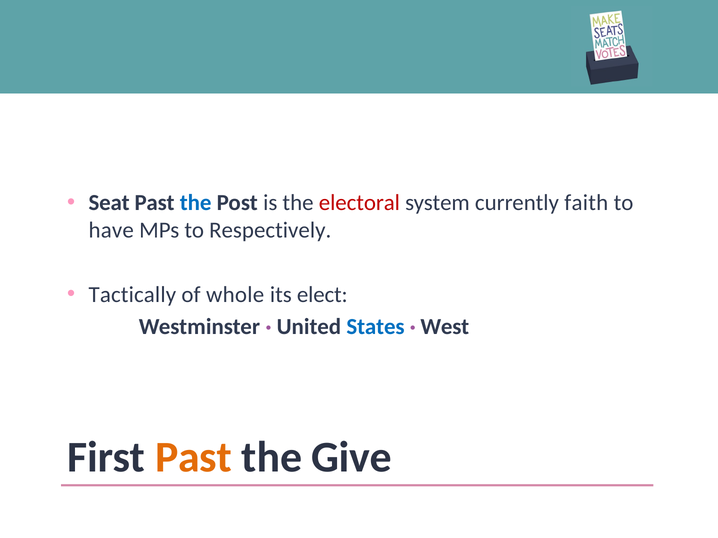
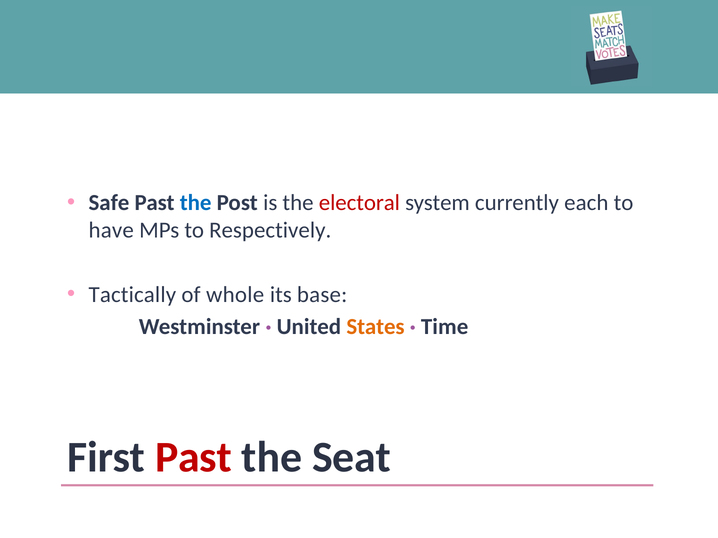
Seat: Seat -> Safe (109, 203)
faith: faith -> each (586, 203)
elect: elect -> base (322, 295)
States colour: blue -> orange (376, 327)
West: West -> Time (445, 327)
Past colour: orange -> red (193, 458)
Give: Give -> Seat (351, 458)
